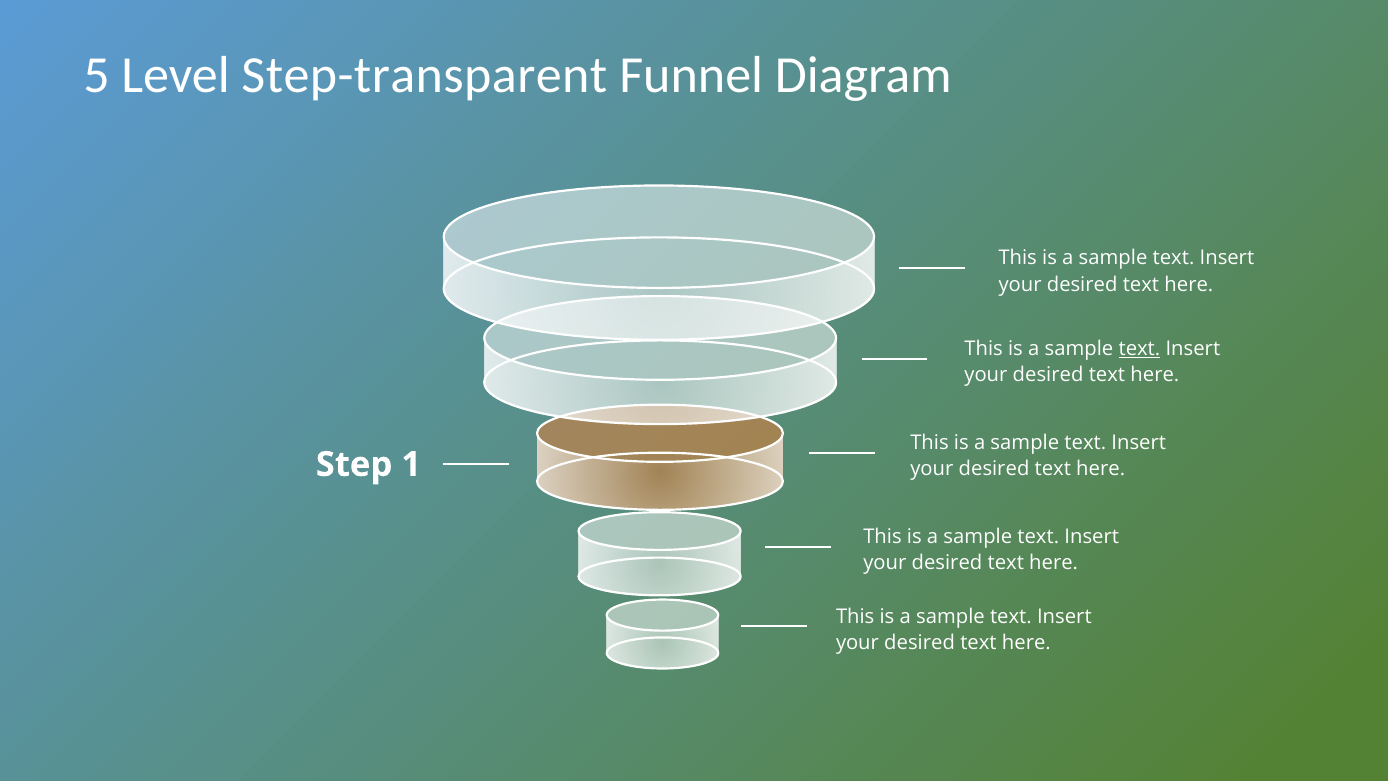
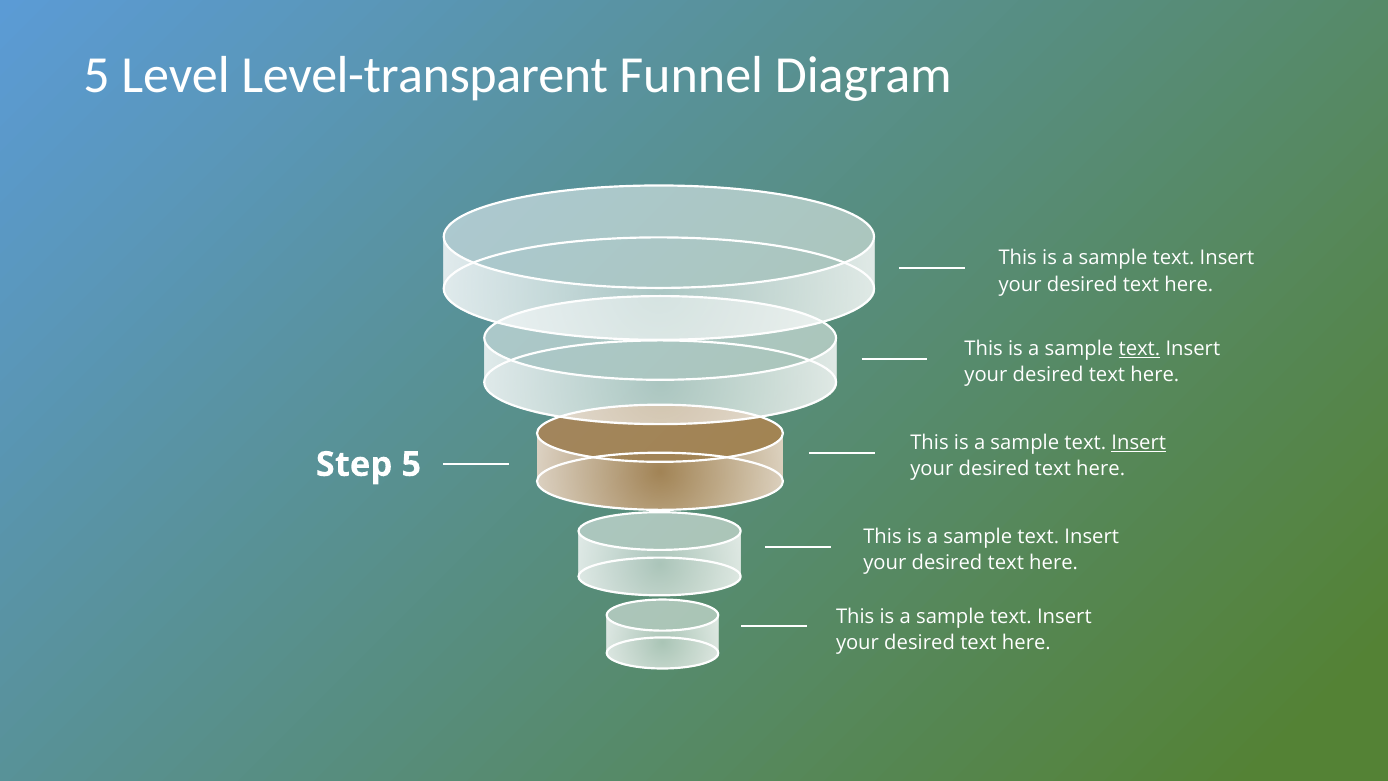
Step-transparent: Step-transparent -> Level-transparent (425, 75)
Insert underline: none -> present (1139, 442)
Step 1: 1 -> 5 (411, 464)
